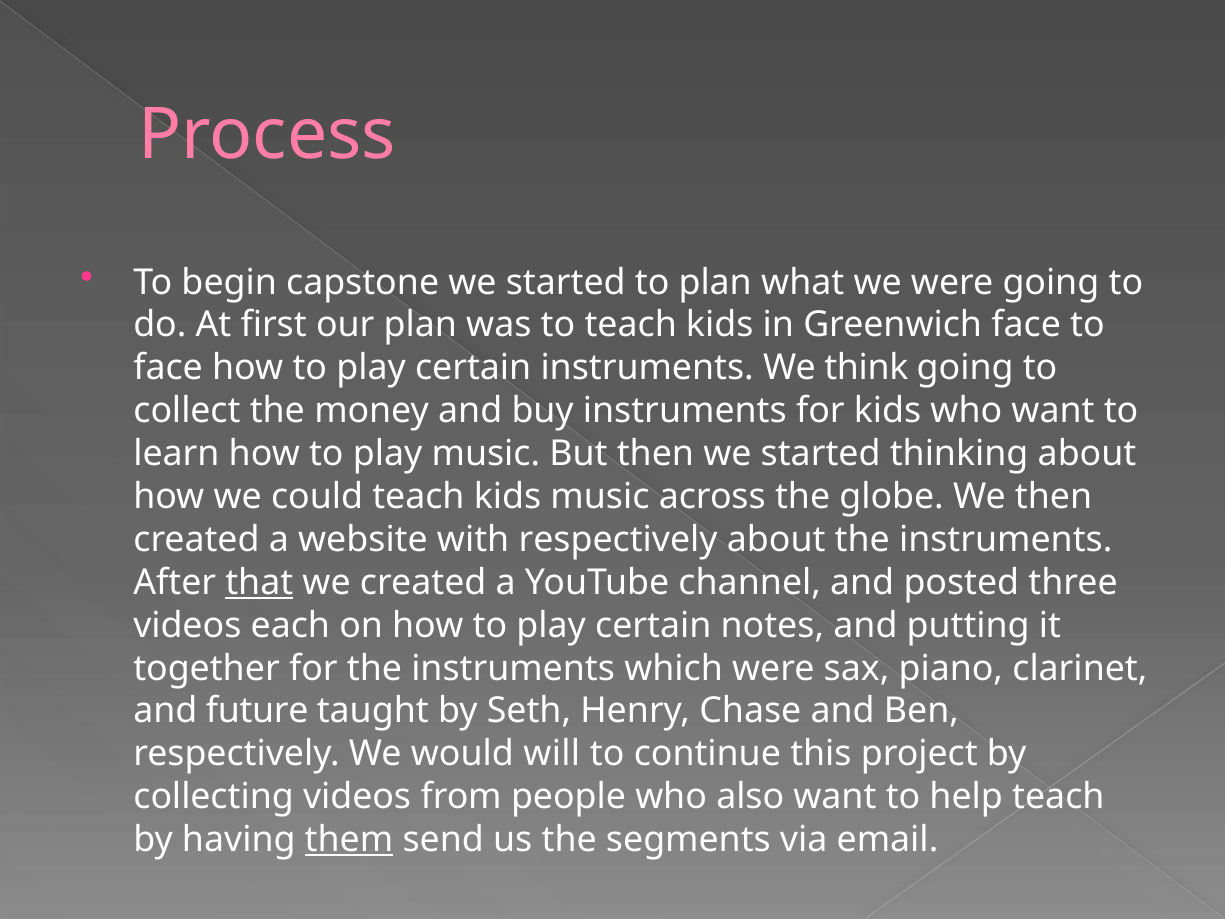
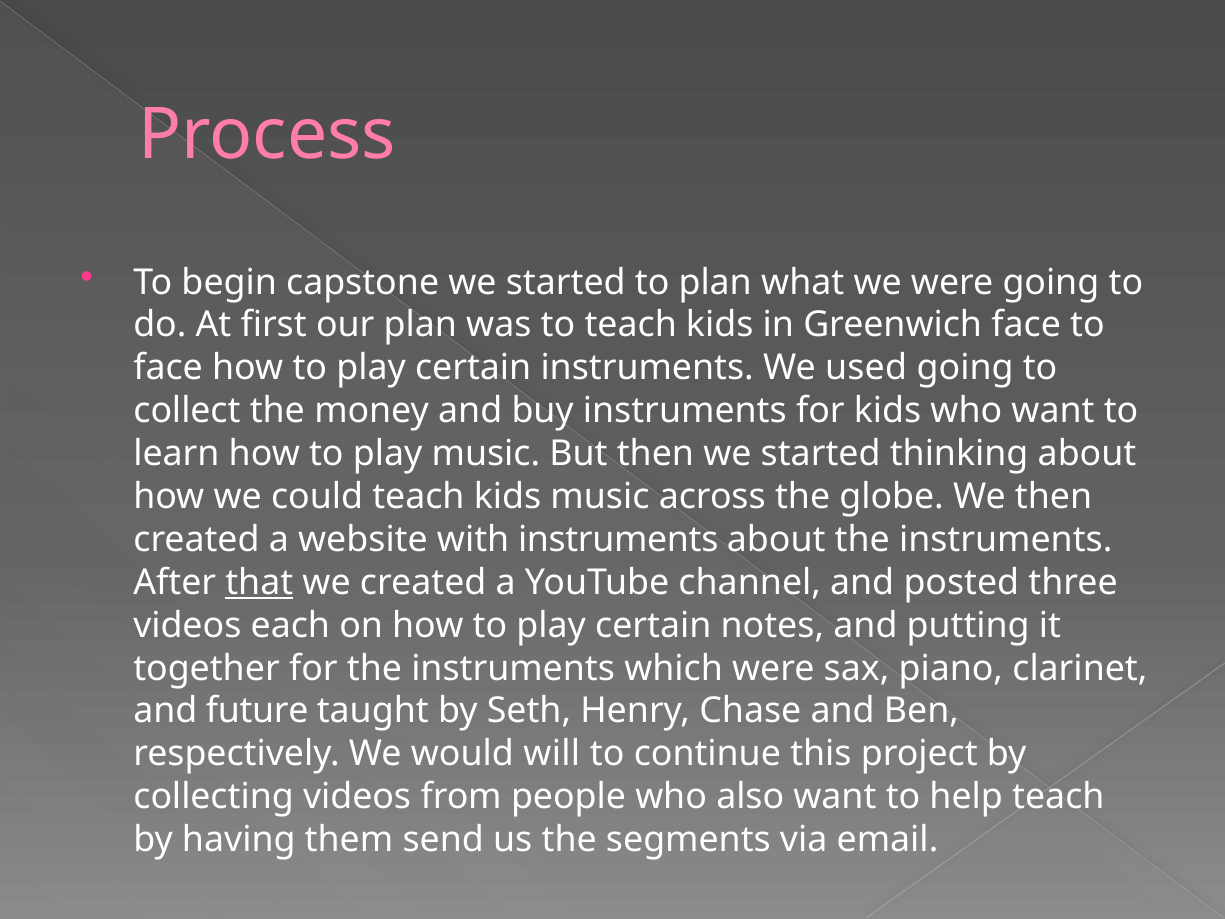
think: think -> used (866, 368)
with respectively: respectively -> instruments (618, 539)
them underline: present -> none (349, 840)
